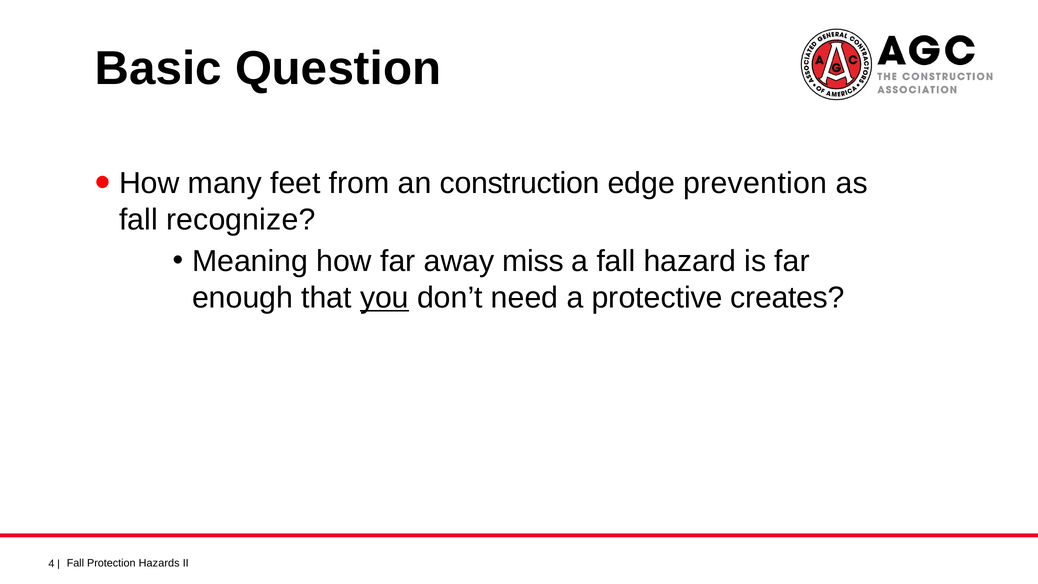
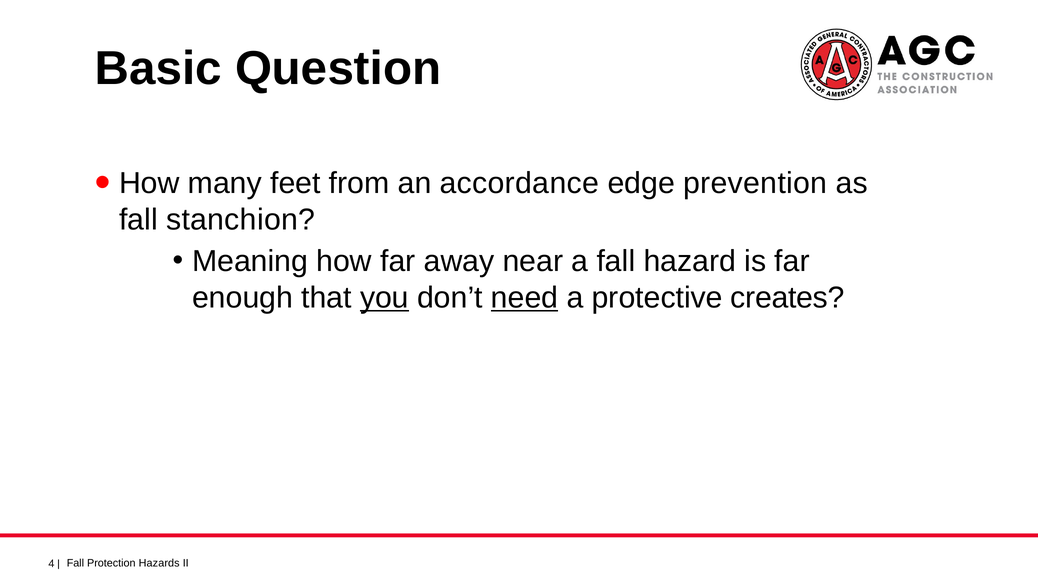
construction: construction -> accordance (519, 183)
recognize: recognize -> stanchion (241, 220)
miss: miss -> near (533, 261)
need underline: none -> present (525, 298)
